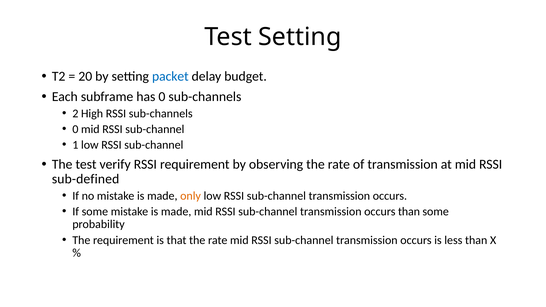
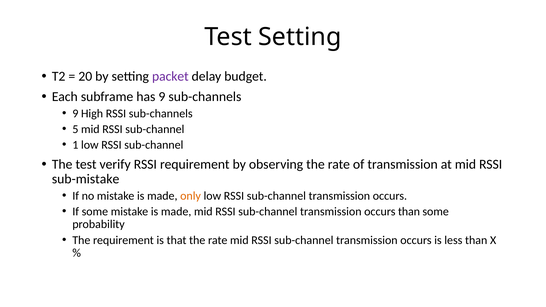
packet colour: blue -> purple (170, 76)
has 0: 0 -> 9 (162, 97)
2: 2 -> 9 (75, 113)
0: 0 -> 5 (75, 129)
sub-defined: sub-defined -> sub-mistake (86, 179)
